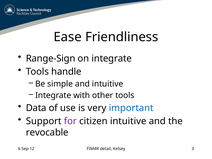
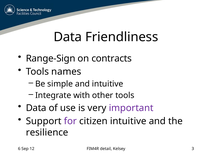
Ease: Ease -> Data (68, 37)
on integrate: integrate -> contracts (112, 58)
handle: handle -> names (66, 72)
important colour: blue -> purple (131, 108)
revocable: revocable -> resilience (47, 132)
